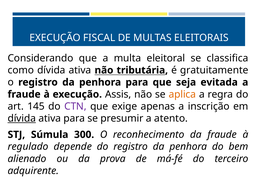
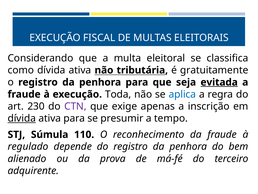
evitada underline: none -> present (219, 82)
Assis: Assis -> Toda (118, 94)
aplica colour: orange -> blue (182, 94)
145: 145 -> 230 (36, 106)
atento: atento -> tempo (171, 118)
300: 300 -> 110 (84, 134)
